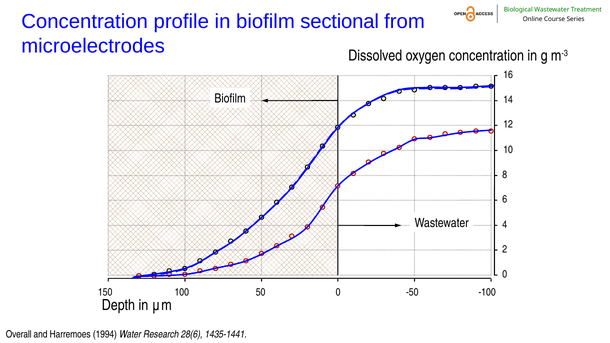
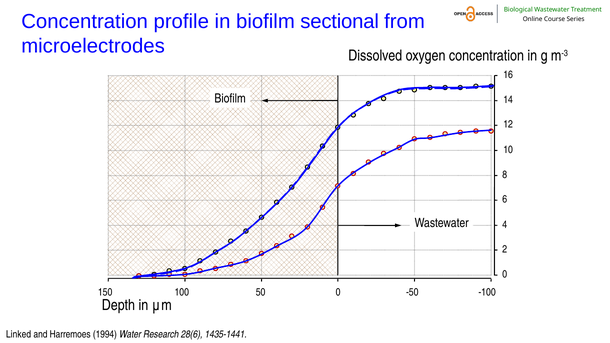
Overall: Overall -> Linked (19, 335)
